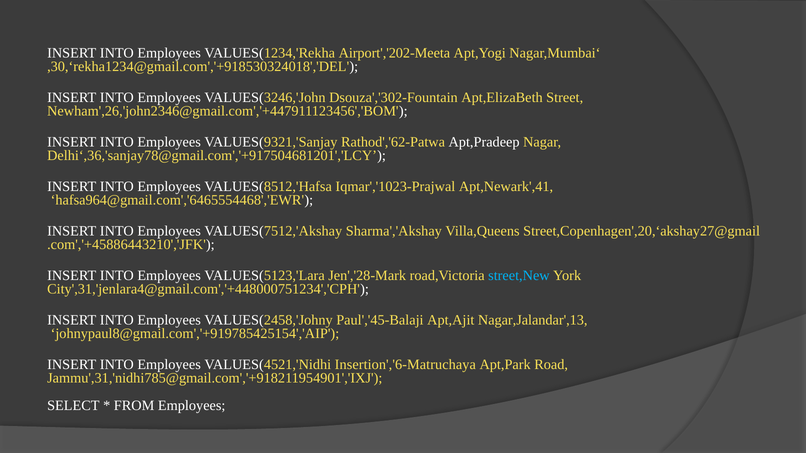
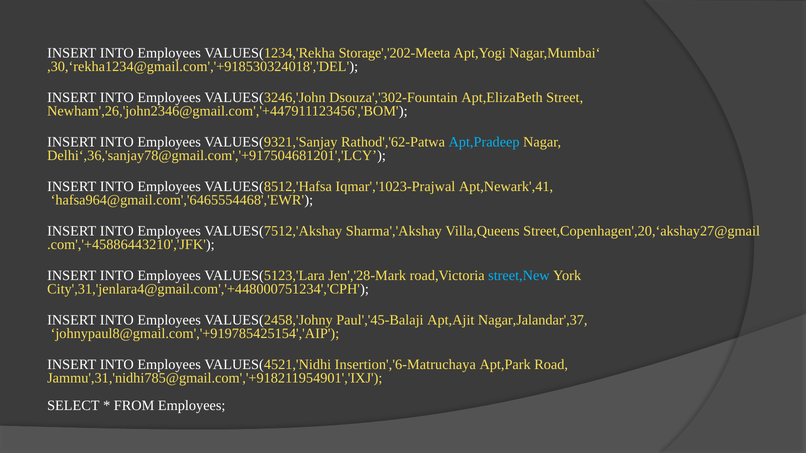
Airport','202-Meeta: Airport','202-Meeta -> Storage','202-Meeta (394, 53)
Apt,Pradeep colour: white -> light blue (484, 142)
Nagar,Jalandar',13: Nagar,Jalandar',13 -> Nagar,Jalandar',37 (533, 320)
